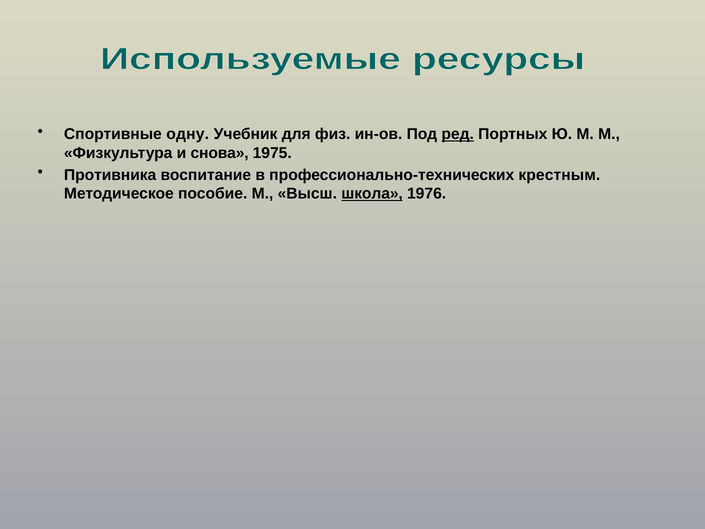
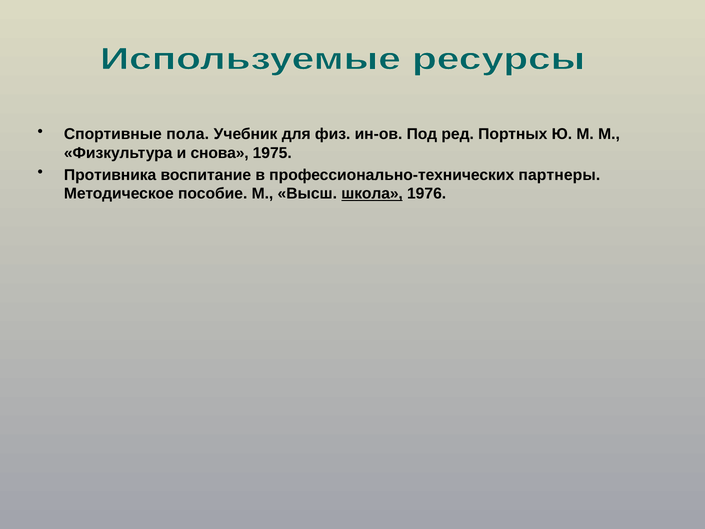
одну: одну -> пола (188, 134)
ред underline: present -> none (458, 134)
крестным: крестным -> партнеры (559, 175)
